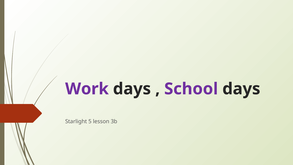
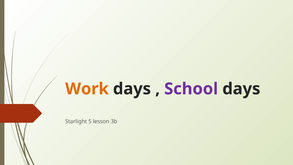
Work colour: purple -> orange (87, 89)
